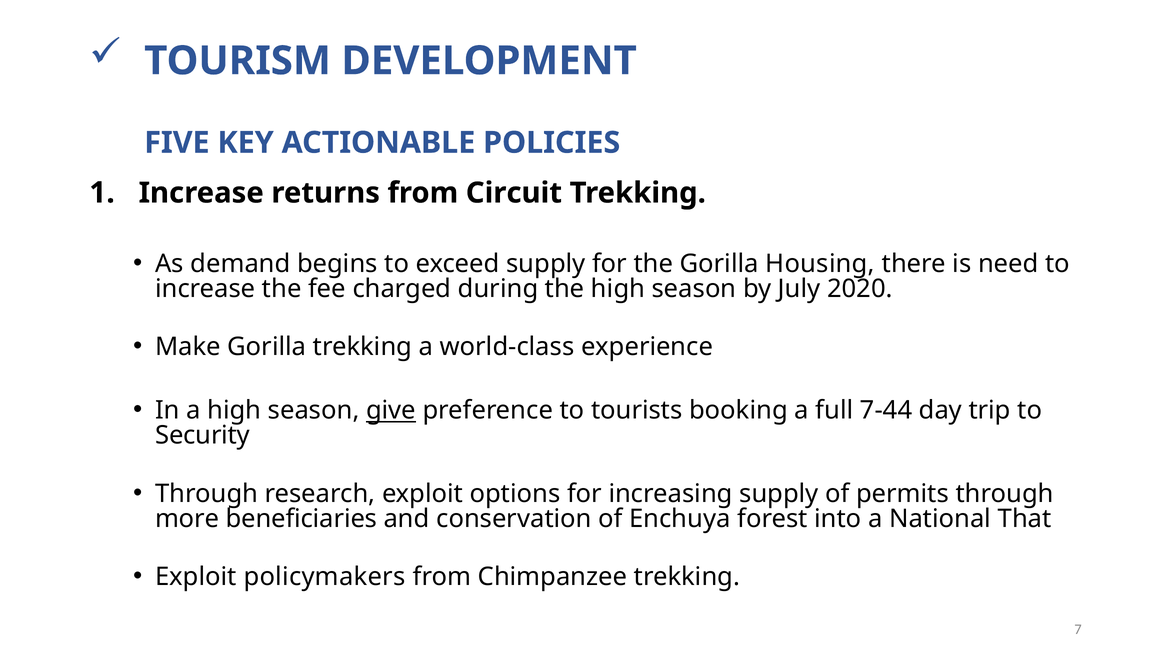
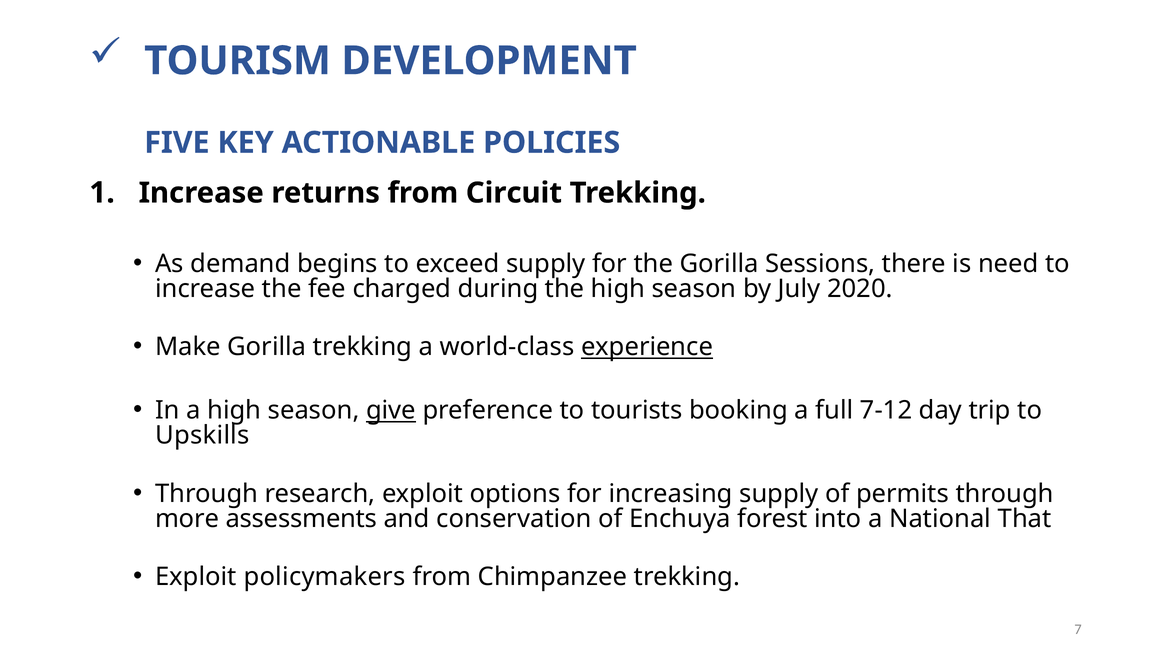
Housing: Housing -> Sessions (820, 264)
experience underline: none -> present (647, 347)
7-44: 7-44 -> 7-12 (886, 410)
Security: Security -> Upskills (202, 435)
beneficiaries: beneficiaries -> assessments (301, 518)
